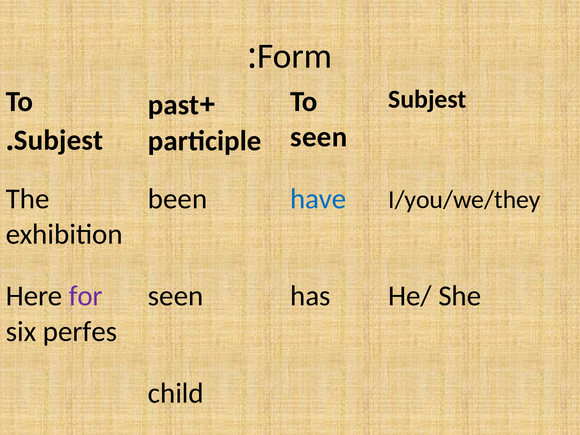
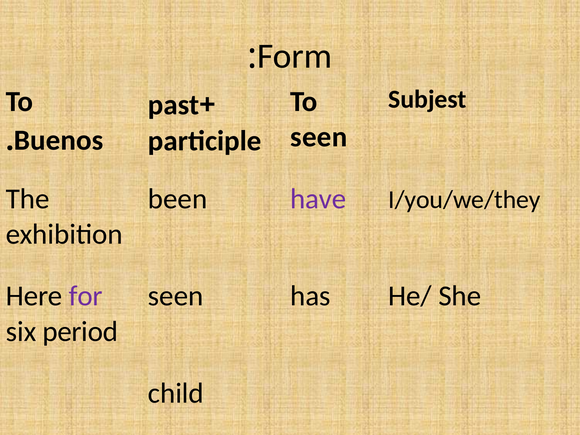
Subjest: Subjest -> Buenos (59, 140)
have colour: blue -> purple (318, 199)
perfes: perfes -> period (80, 332)
